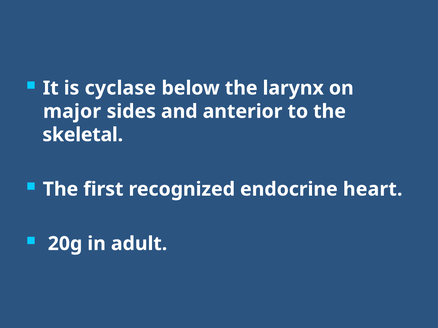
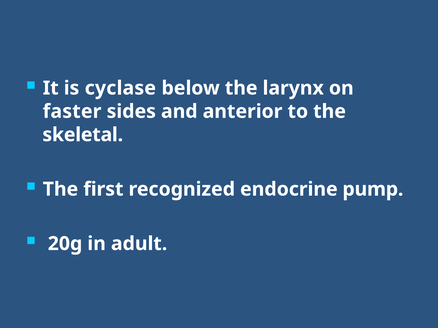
major: major -> faster (72, 112)
heart: heart -> pump (373, 189)
